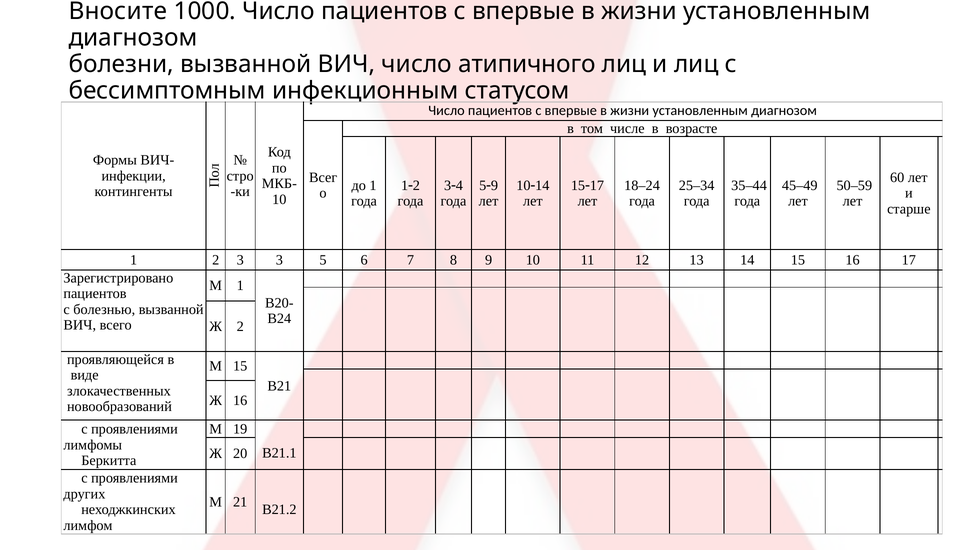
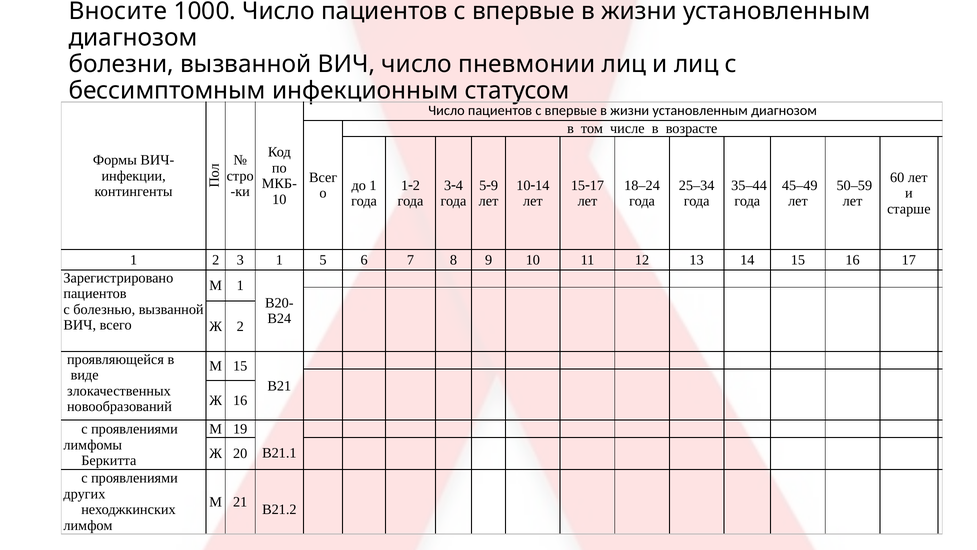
атипичного: атипичного -> пневмонии (527, 64)
3 3: 3 -> 1 (279, 260)
